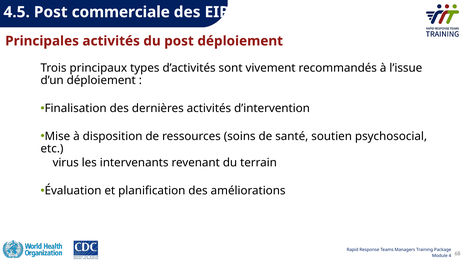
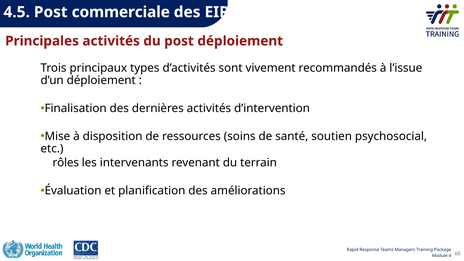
virus: virus -> rôles (66, 163)
